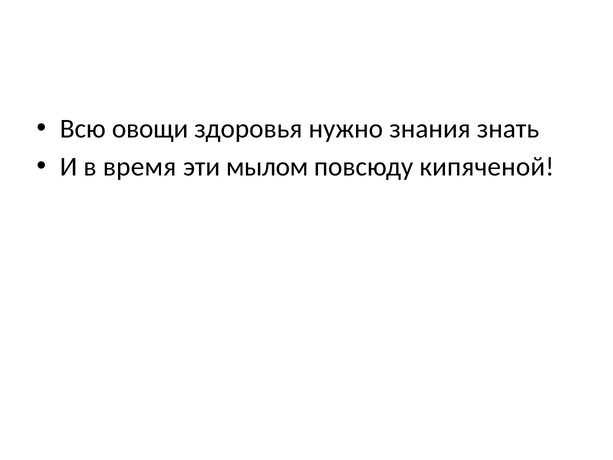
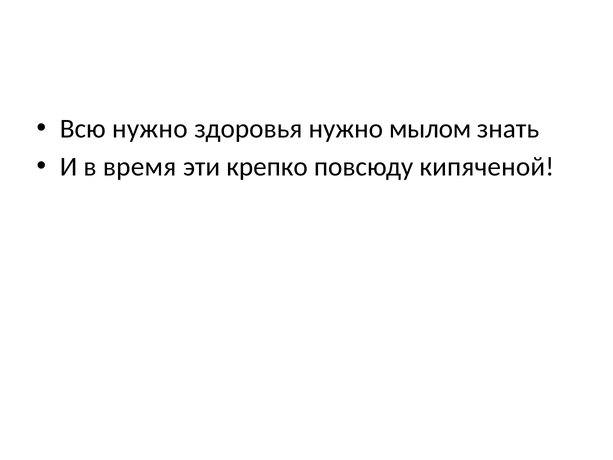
Всю овощи: овощи -> нужно (150, 129)
знания: знания -> мылом (430, 129)
мылом: мылом -> крепко (267, 167)
